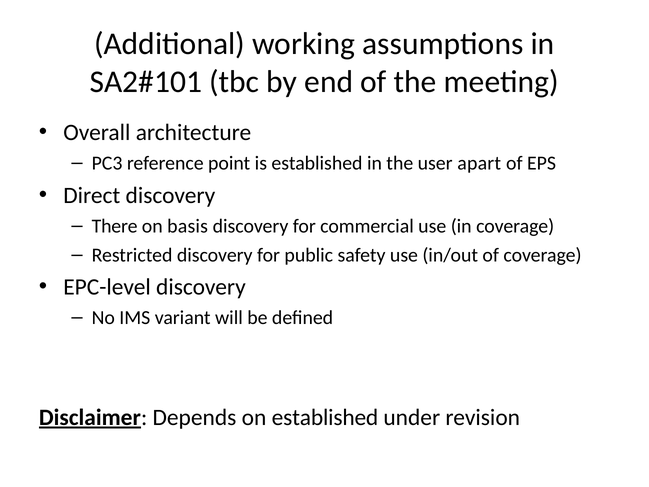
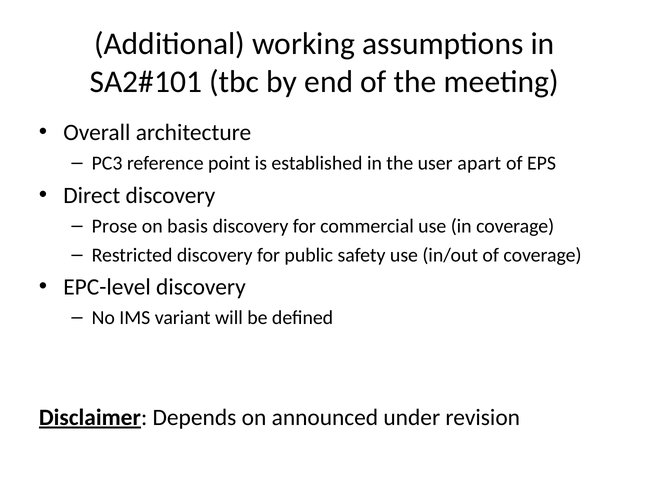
There: There -> Prose (114, 226)
on established: established -> announced (325, 417)
